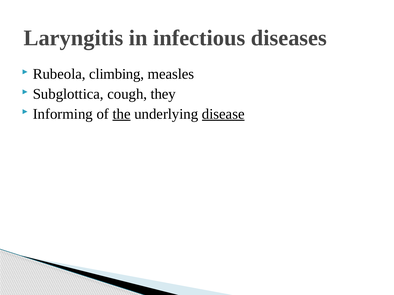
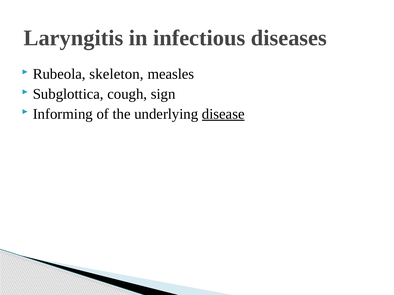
climbing: climbing -> skeleton (117, 74)
they: they -> sign (163, 94)
the underline: present -> none (122, 114)
